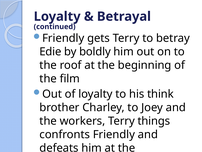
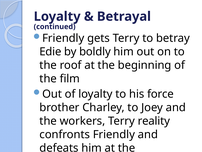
think: think -> force (160, 94)
things: things -> reality (154, 121)
